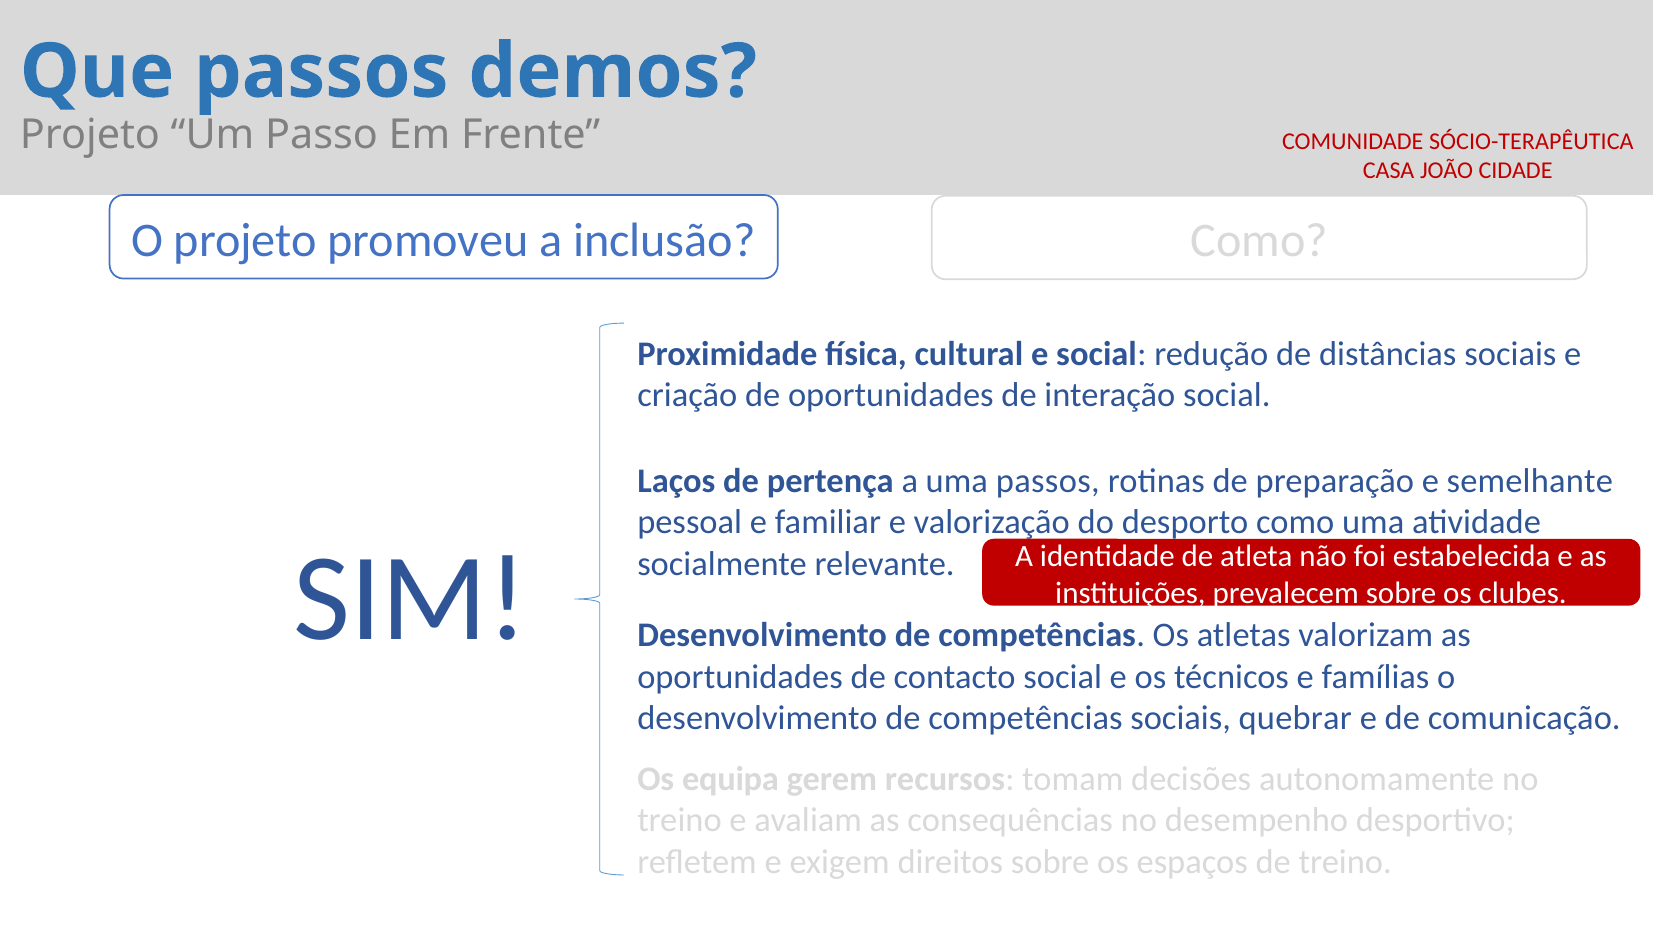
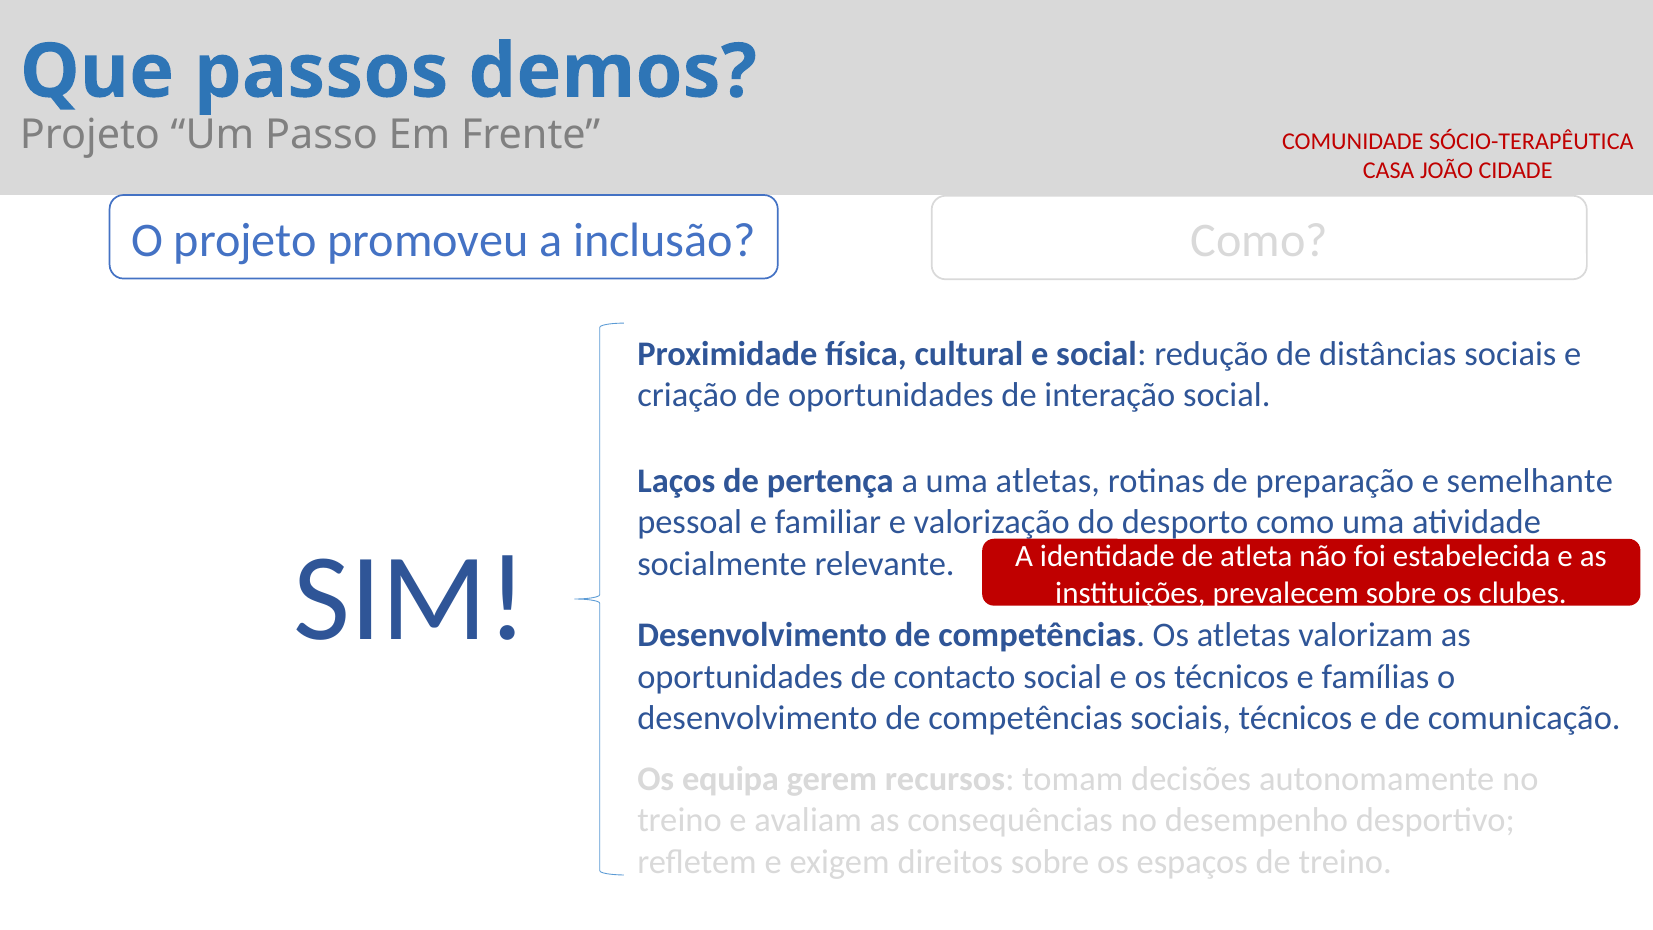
uma passos: passos -> atletas (1048, 481)
sociais quebrar: quebrar -> técnicos (1295, 718)
